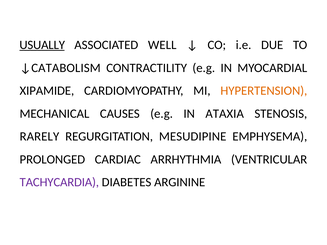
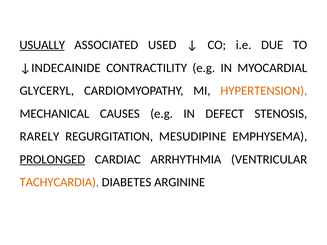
WELL: WELL -> USED (162, 45)
↓CATABOLISM: ↓CATABOLISM -> ↓INDECAINIDE (60, 68)
XIPAMIDE: XIPAMIDE -> GLYCERYL (47, 91)
ATAXIA: ATAXIA -> DEFECT (225, 114)
PROLONGED underline: none -> present (52, 160)
TACHYCARDIA colour: purple -> orange (59, 182)
